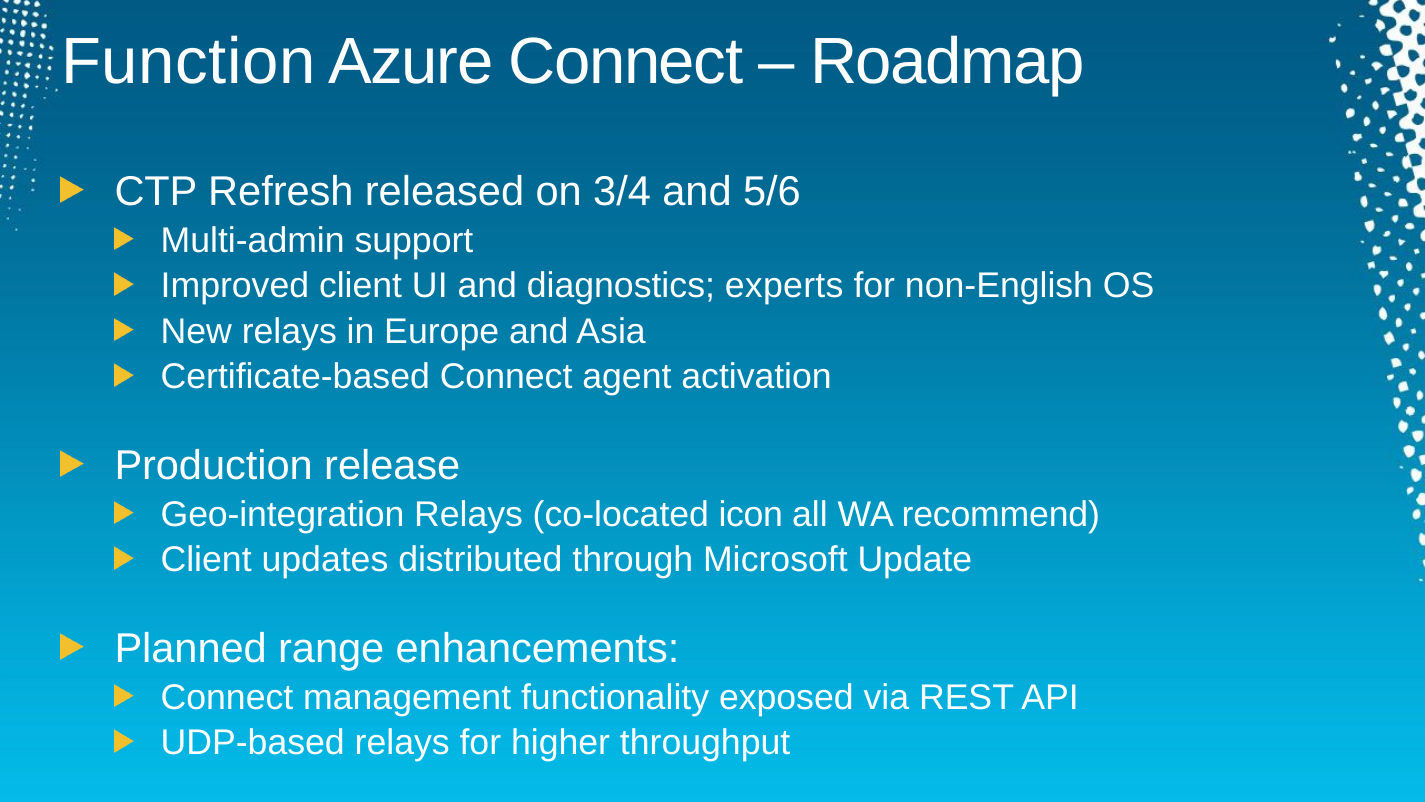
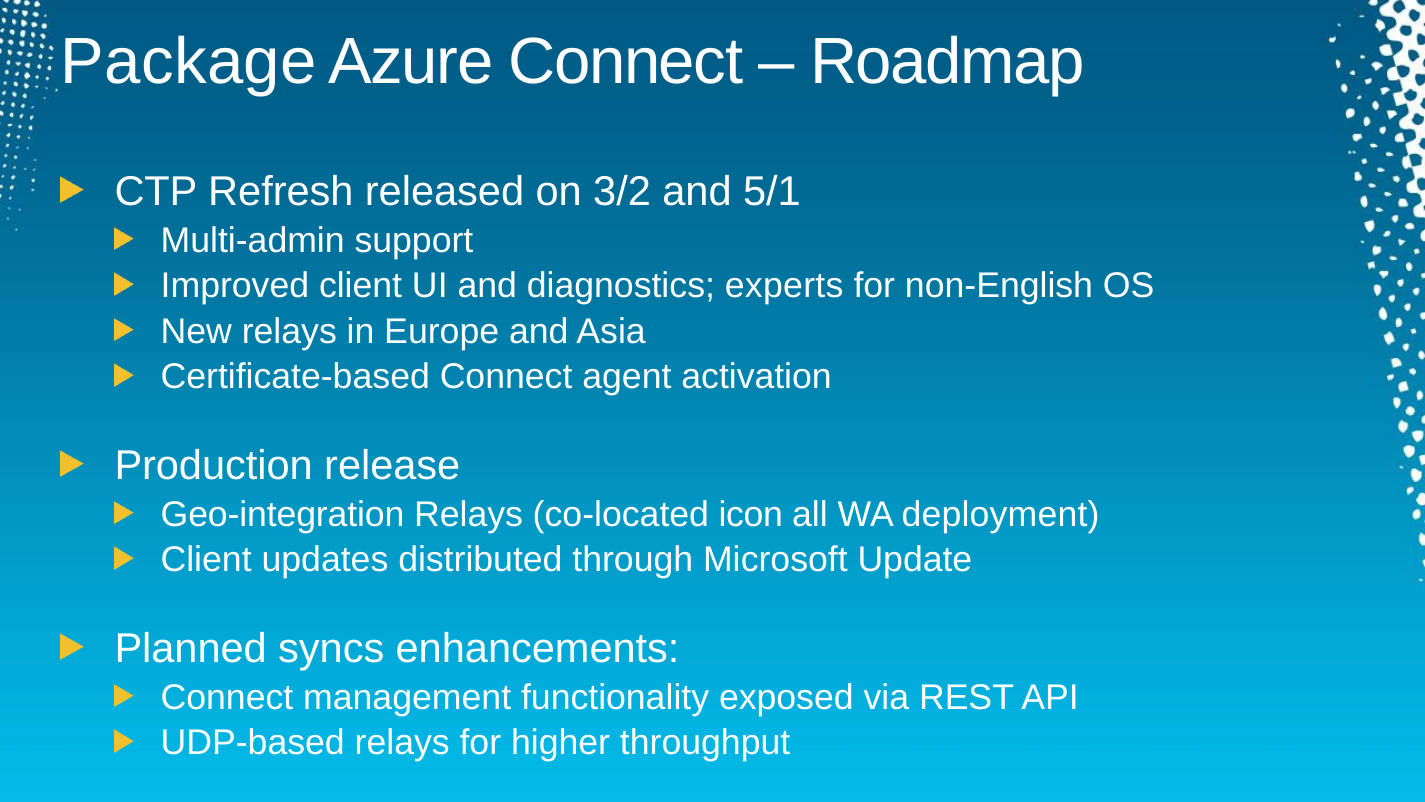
Function: Function -> Package (189, 62)
3/4: 3/4 -> 3/2 (622, 191)
5/6: 5/6 -> 5/1 (772, 191)
recommend: recommend -> deployment (1001, 514)
range: range -> syncs (331, 648)
